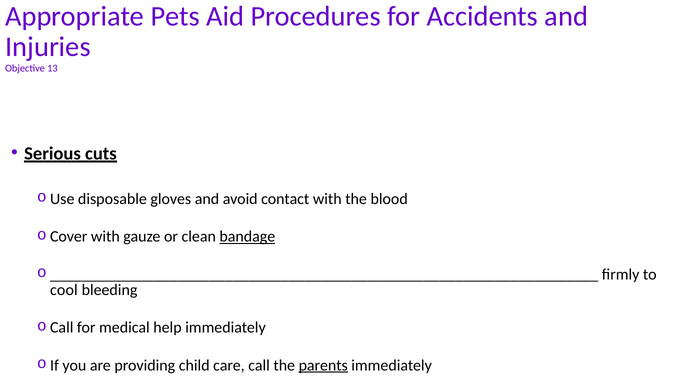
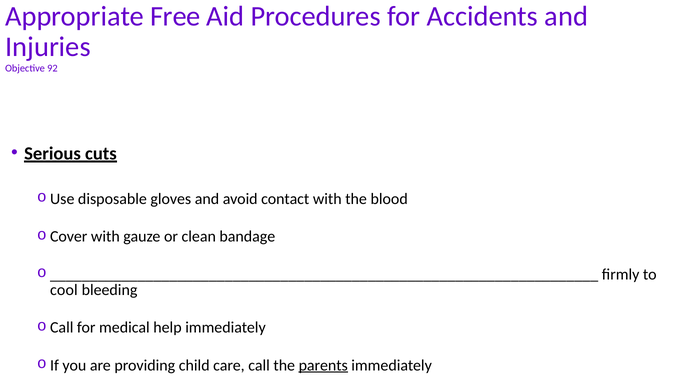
Pets: Pets -> Free (175, 16)
13: 13 -> 92 (52, 68)
bandage underline: present -> none (247, 237)
